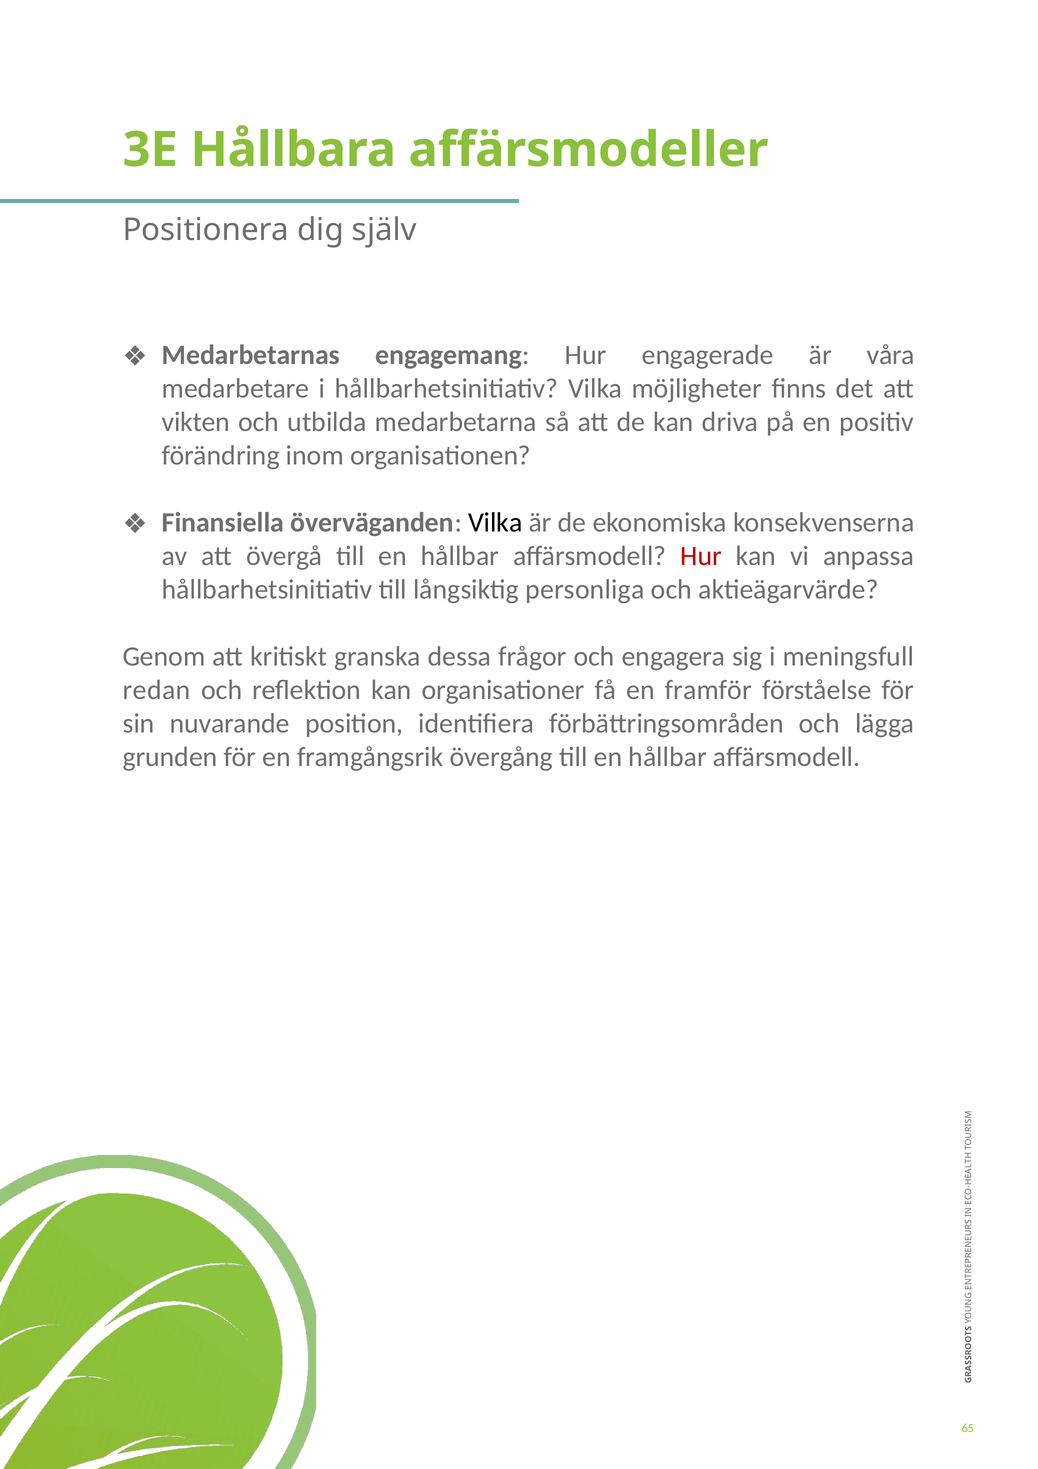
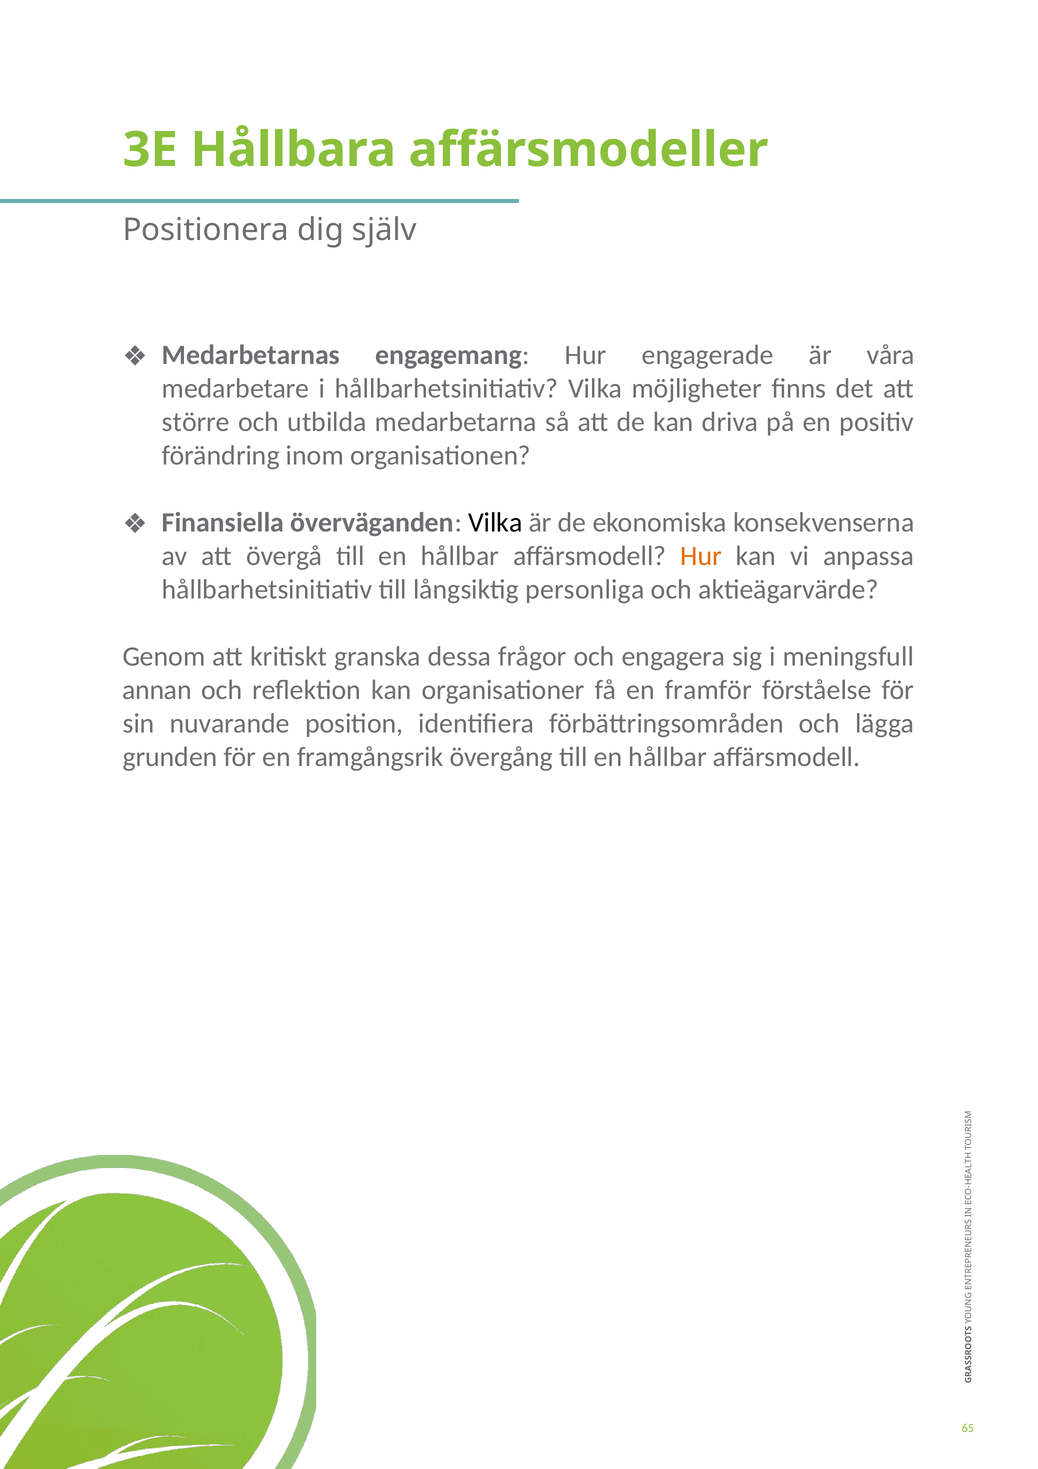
vikten: vikten -> större (196, 422)
Hur colour: red -> orange (701, 556)
redan: redan -> annan (157, 690)
